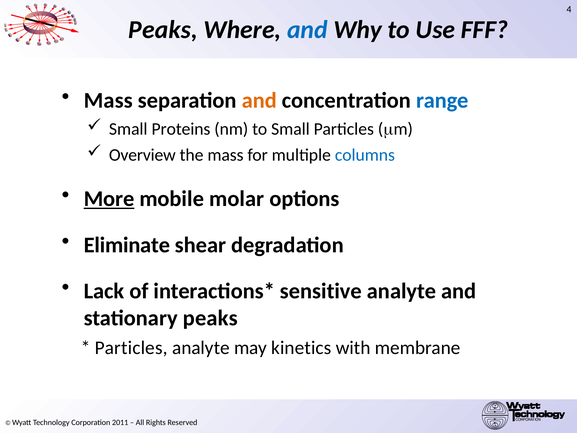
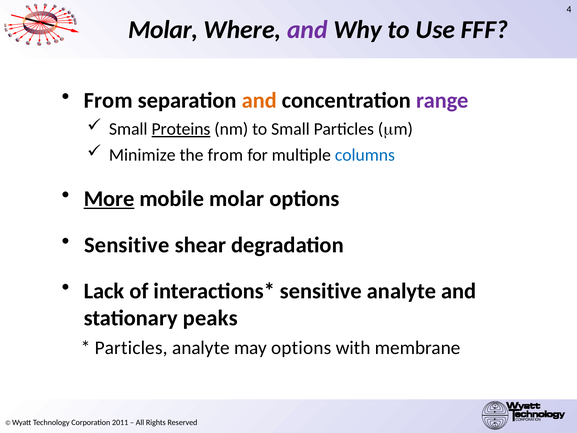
Peaks: Peaks -> Molar (163, 30)
and colour: blue -> purple (307, 30)
Mass: Mass -> From (108, 100)
range colour: blue -> purple (442, 100)
Proteins underline: none -> present (181, 129)
Overview: Overview -> Minimize (142, 155)
the mass: mass -> from (225, 155)
Eliminate: Eliminate -> Sensitive (127, 245)
may kinetics: kinetics -> options (301, 348)
